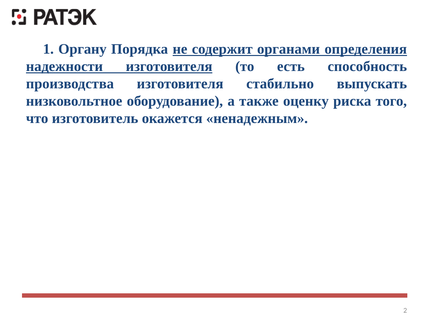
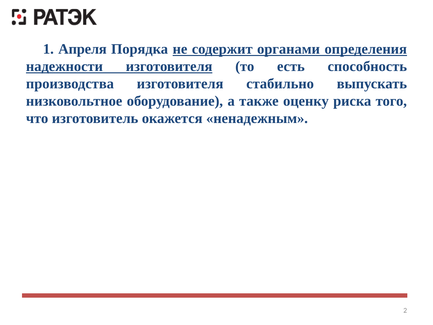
Органу: Органу -> Апреля (83, 49)
